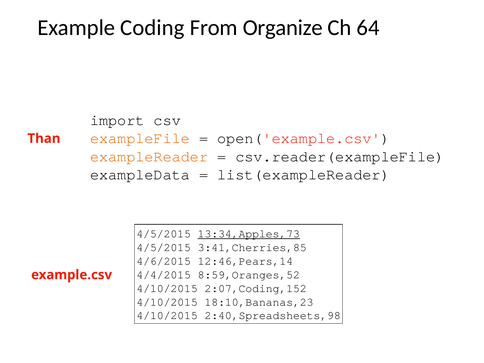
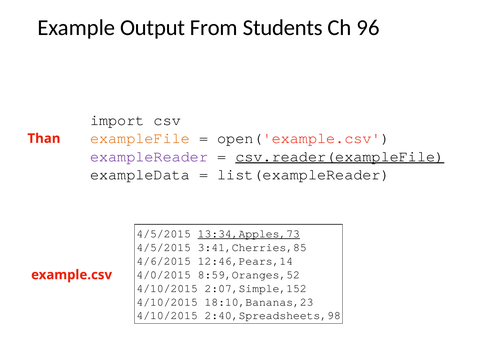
Coding: Coding -> Output (153, 28)
Organize: Organize -> Students (283, 28)
64: 64 -> 96 (368, 28)
exampleReader colour: orange -> purple (149, 156)
csv.reader(exampleFile underline: none -> present (340, 156)
4/4/2015: 4/4/2015 -> 4/0/2015 (164, 275)
2:07,Coding,152: 2:07,Coding,152 -> 2:07,Simple,152 (256, 288)
